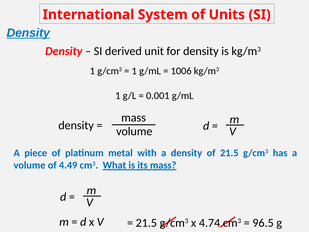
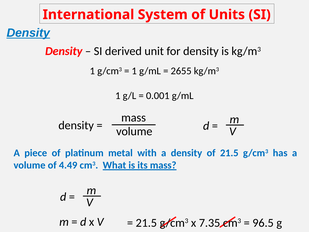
1006: 1006 -> 2655 (181, 71)
4.74: 4.74 -> 7.35 (210, 223)
